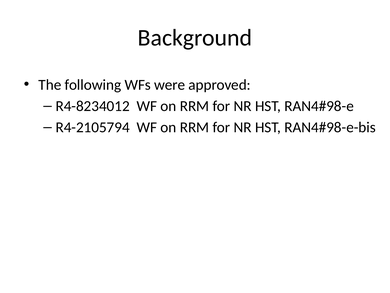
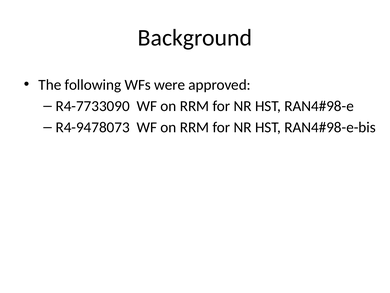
R4-8234012: R4-8234012 -> R4-7733090 (93, 106)
R4-2105794: R4-2105794 -> R4-9478073 (93, 127)
